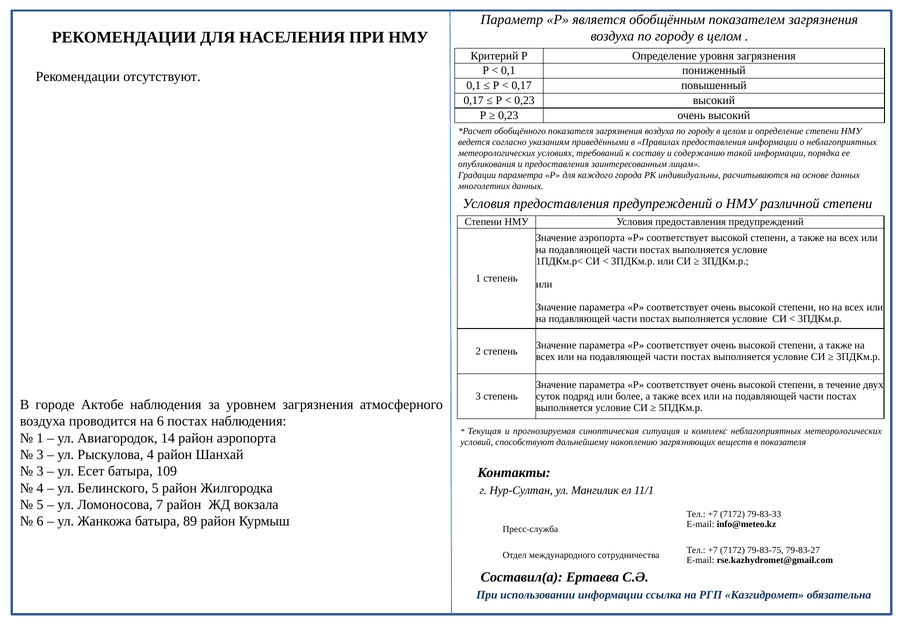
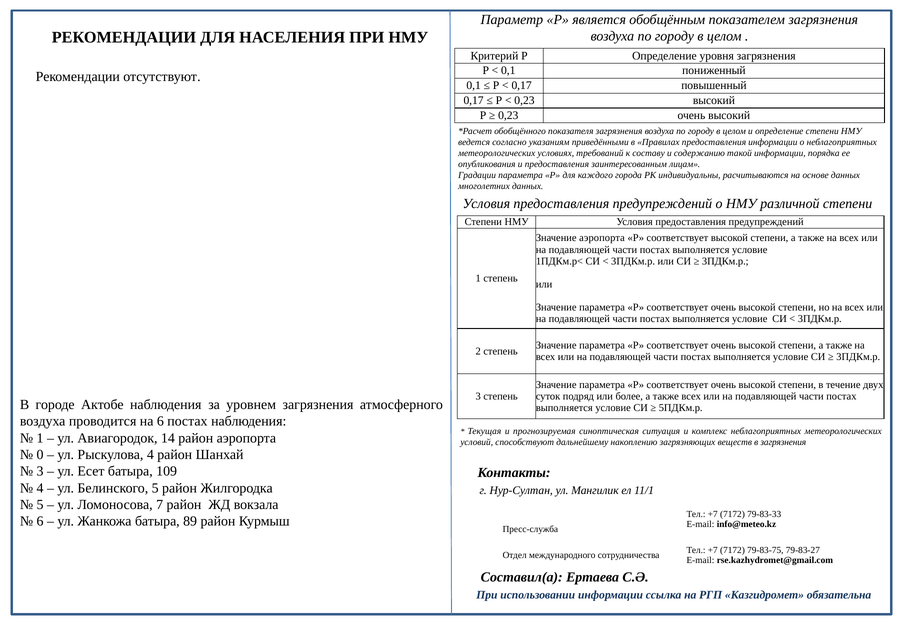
в показателя: показателя -> загрязнения (783, 442)
3: 3 -> 0 (40, 455)
